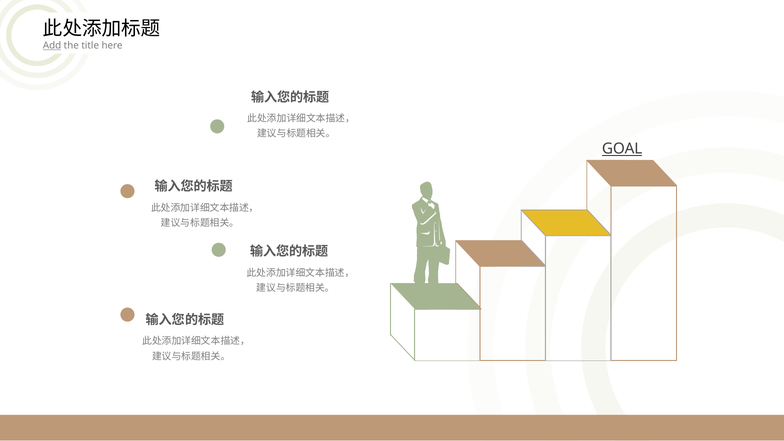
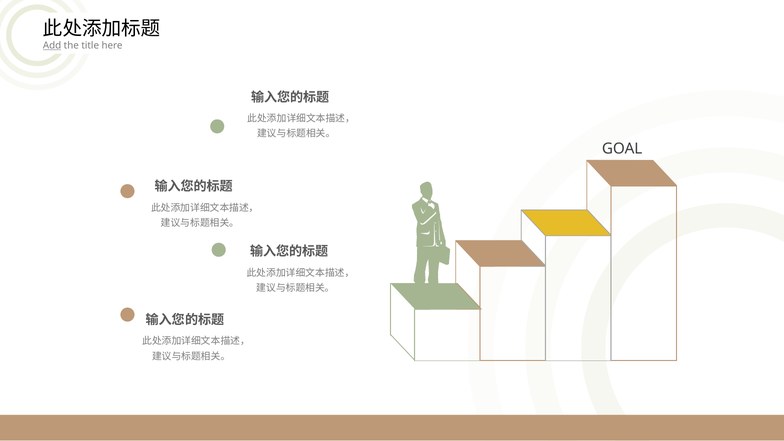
GOAL underline: present -> none (622, 149)
